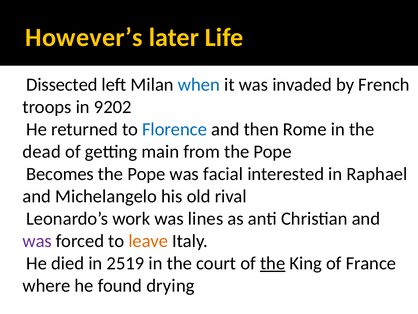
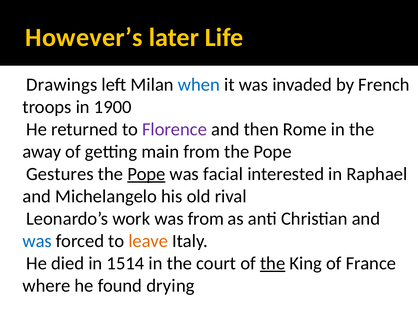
Dissected: Dissected -> Drawings (62, 84)
9202: 9202 -> 1900 (113, 107)
Florence colour: blue -> purple (175, 129)
dead: dead -> away (42, 151)
Becomes: Becomes -> Gestures (60, 174)
Pope underline: none -> present (146, 174)
was lines: lines -> from (206, 218)
was colour: purple -> blue (37, 241)
2519: 2519 -> 1514 (125, 263)
